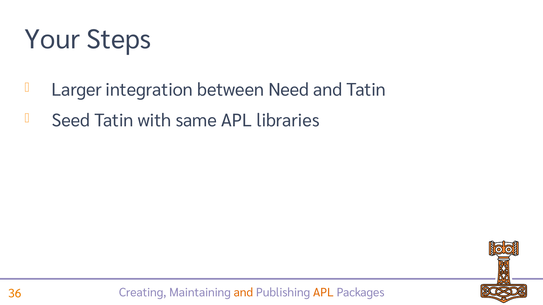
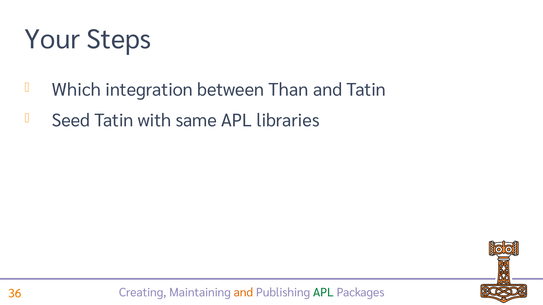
Larger: Larger -> Which (76, 90)
Need: Need -> Than (289, 90)
APL colour: orange -> green (323, 293)
